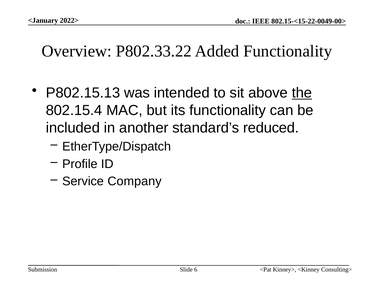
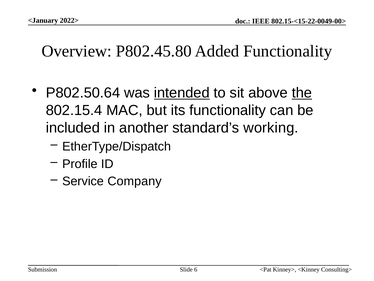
P802.33.22: P802.33.22 -> P802.45.80 (154, 51)
P802.15.13: P802.15.13 -> P802.50.64 (83, 93)
intended underline: none -> present (182, 93)
reduced: reduced -> working (271, 128)
